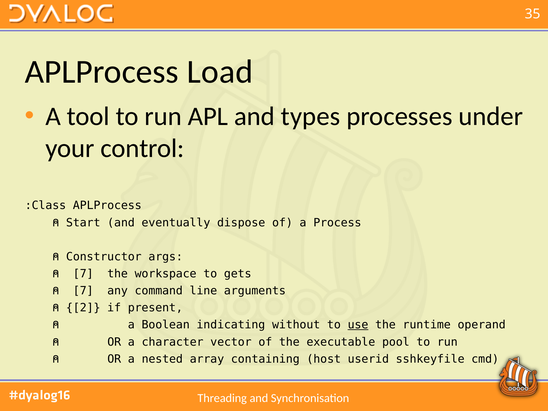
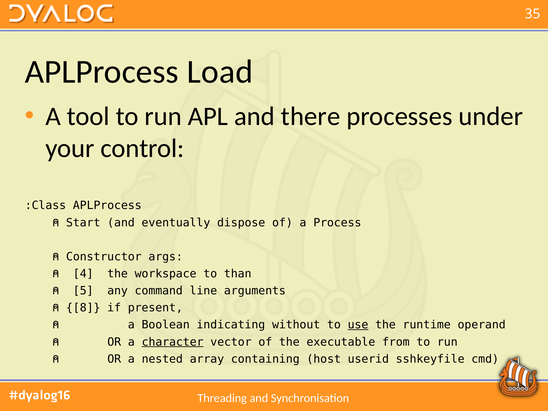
types: types -> there (311, 116)
7: 7 -> 4 (83, 274)
gets: gets -> than (238, 274)
7: 7 -> 5 (83, 291)
2: 2 -> 8 (83, 308)
character underline: none -> present (173, 342)
pool: pool -> from (396, 342)
